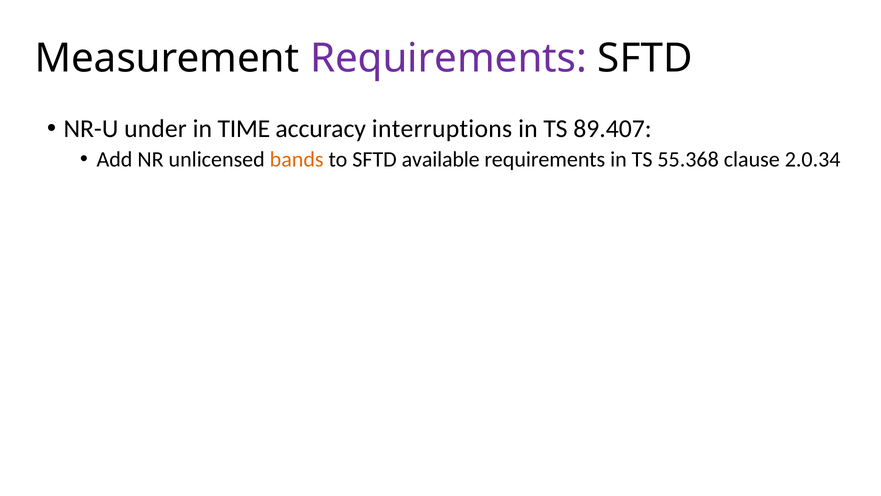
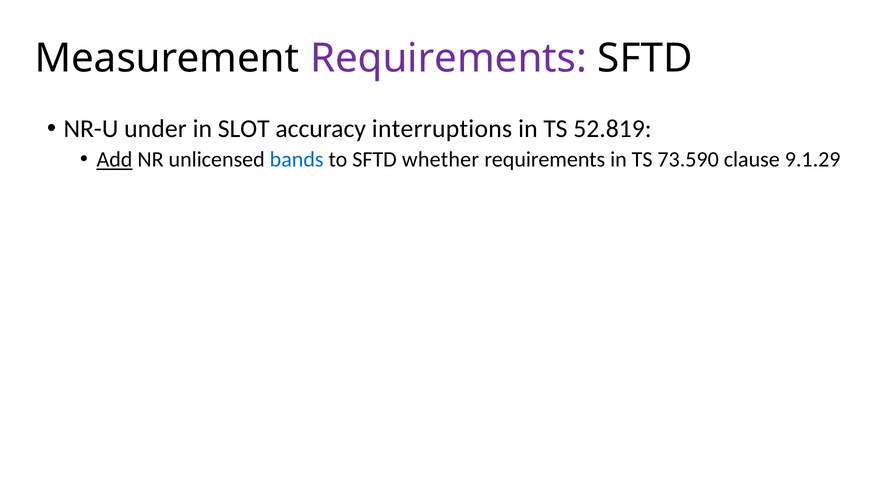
TIME: TIME -> SLOT (244, 129)
89.407: 89.407 -> 52.819 (613, 129)
Add underline: none -> present (115, 160)
bands colour: orange -> blue (297, 160)
available: available -> whether (440, 160)
55.368: 55.368 -> 73.590 (688, 160)
2.0.34: 2.0.34 -> 9.1.29 (813, 160)
